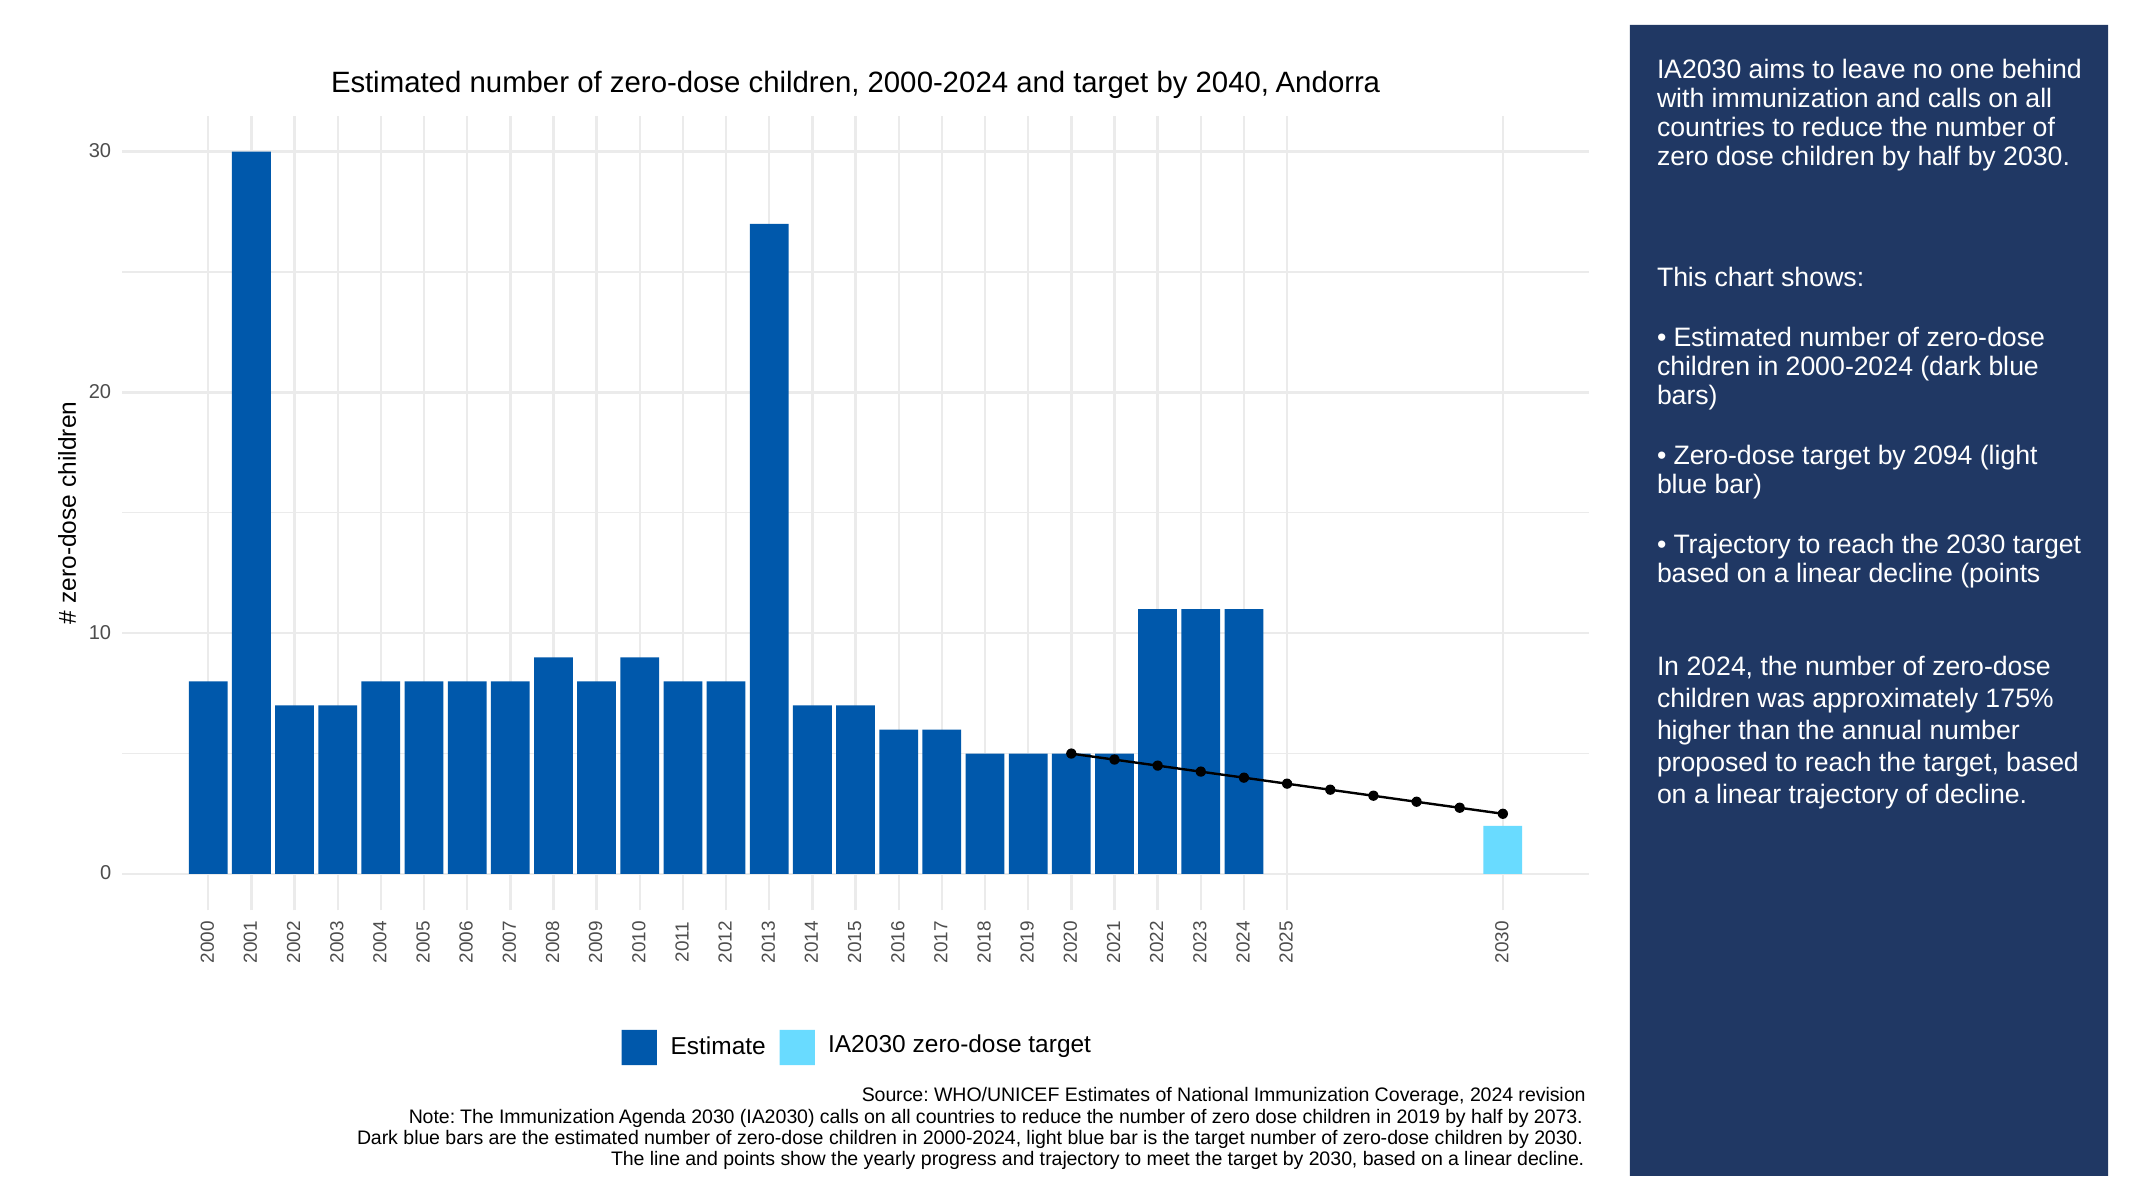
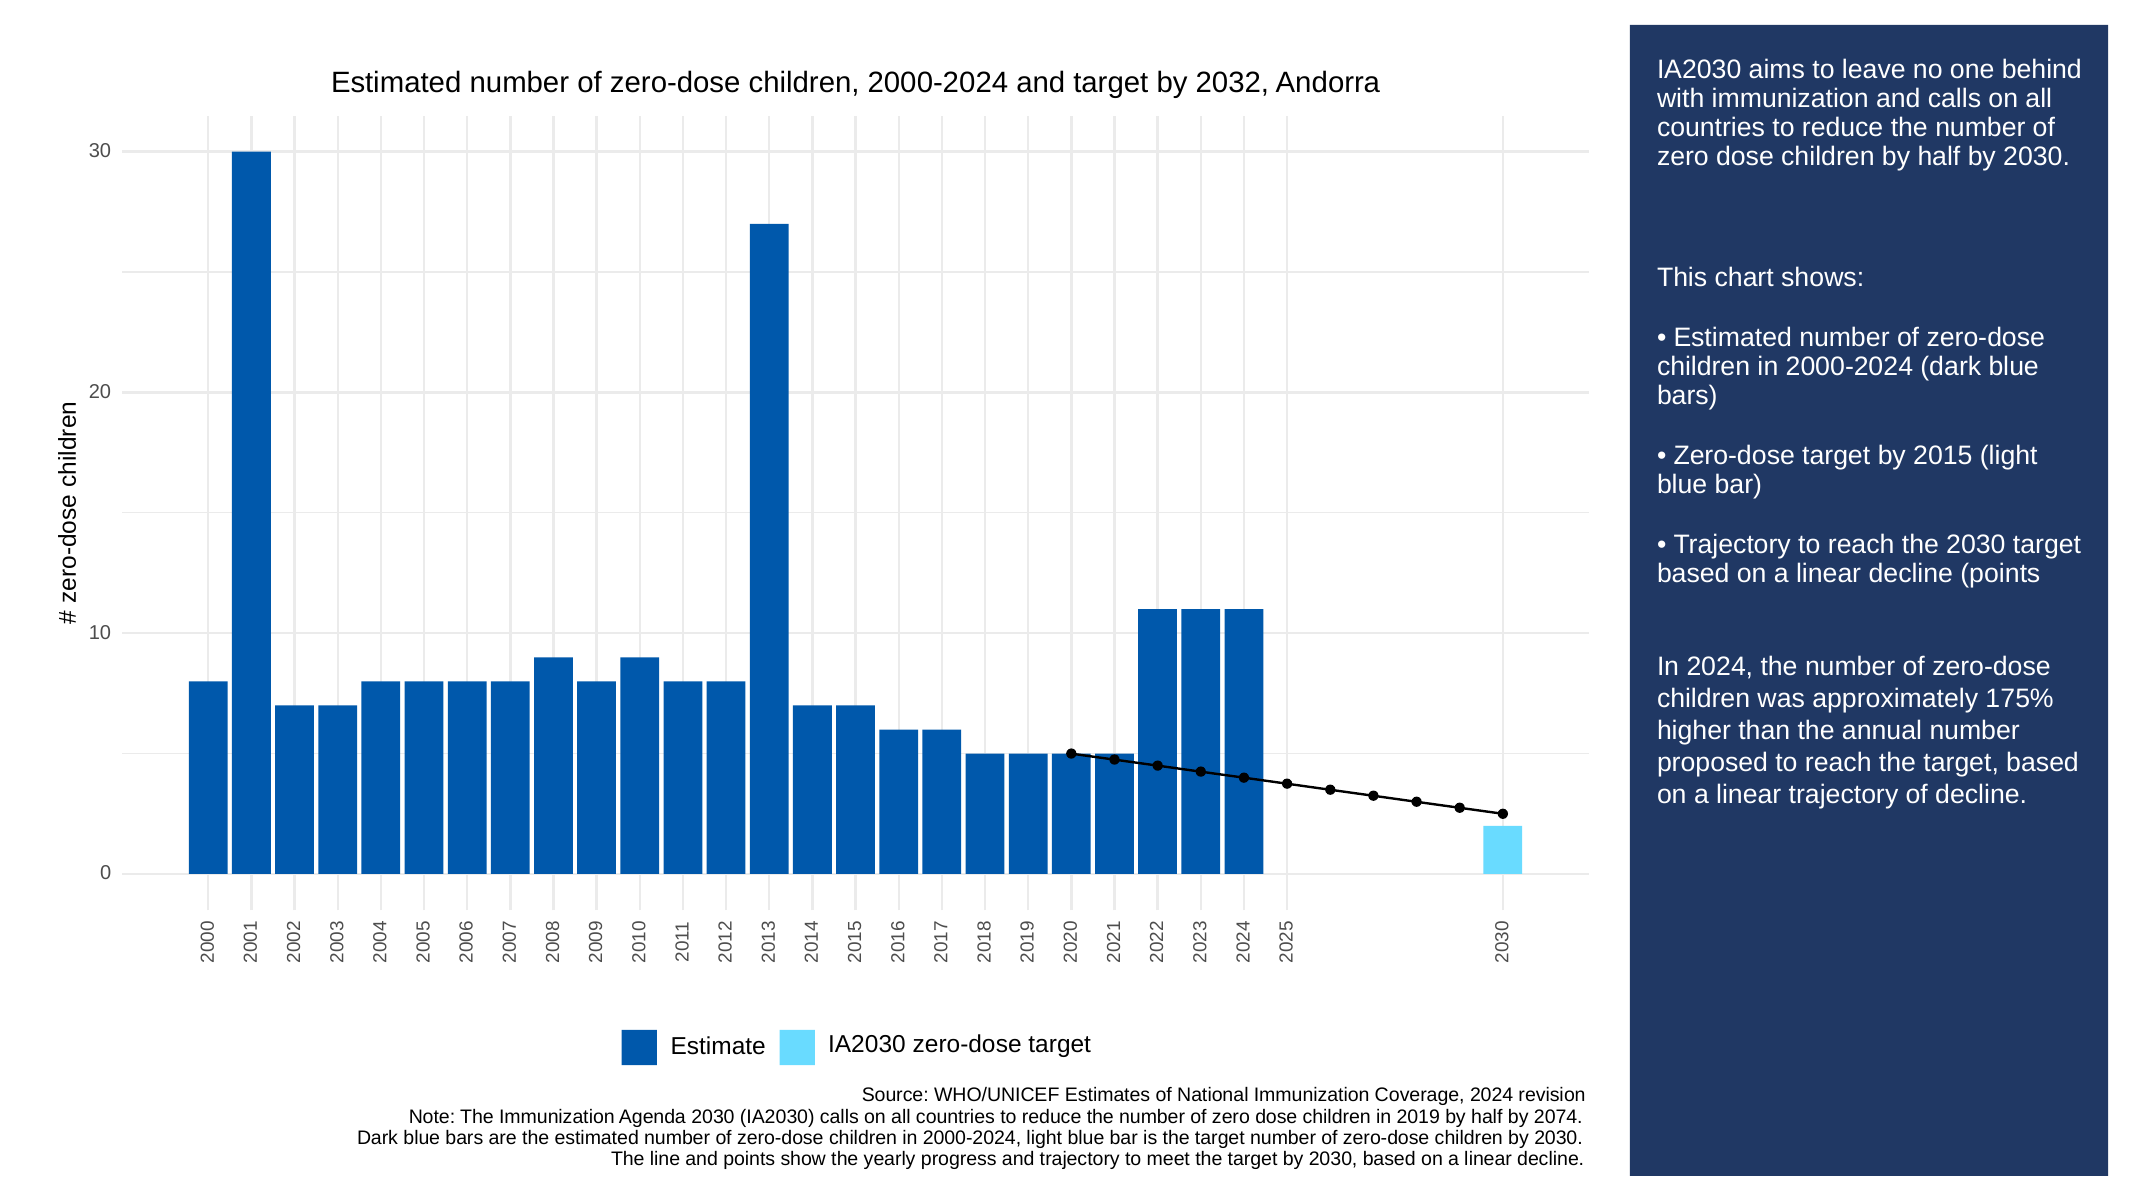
2040: 2040 -> 2032 (1232, 83)
2094: 2094 -> 2015 (1943, 456)
2073: 2073 -> 2074 (1558, 1116)
